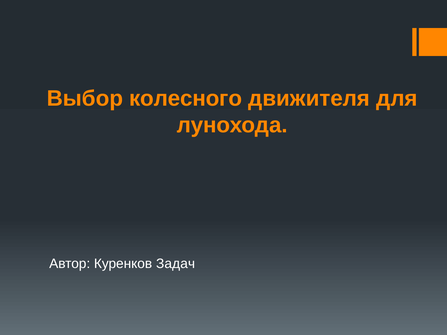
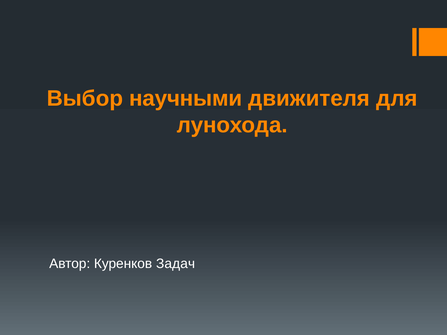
колесного: колесного -> научными (186, 99)
